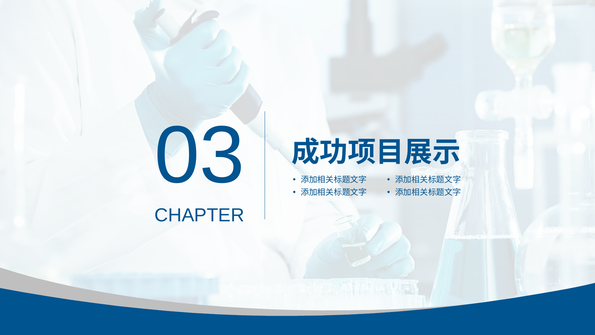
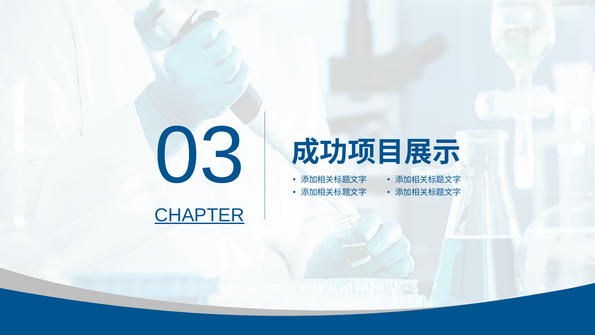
CHAPTER underline: none -> present (199, 215)
